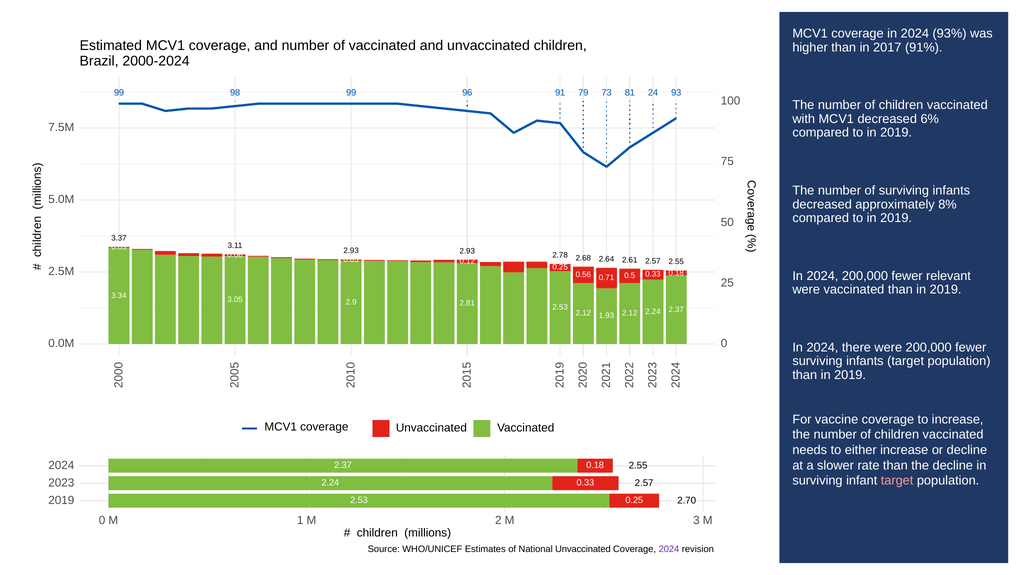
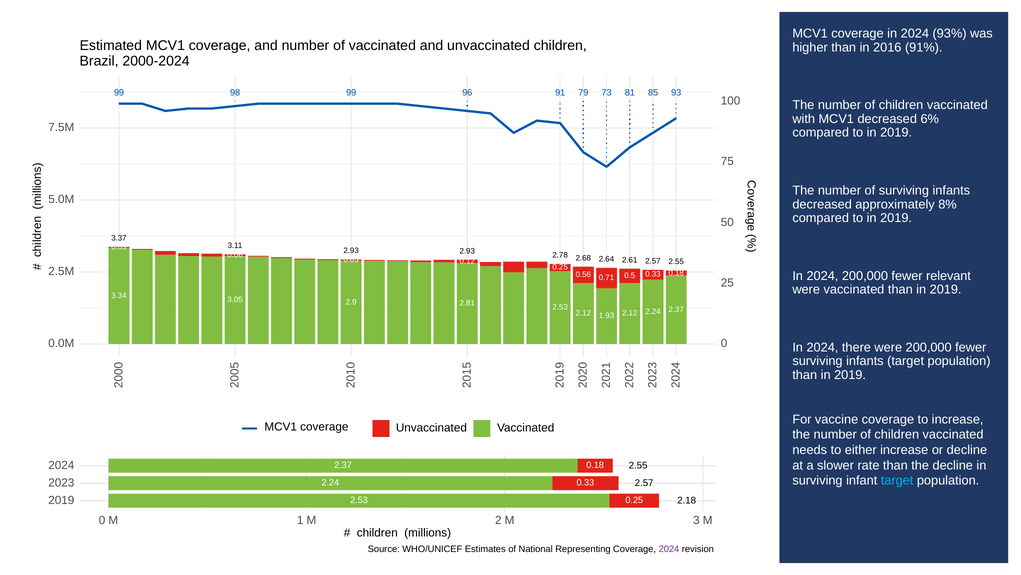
2017: 2017 -> 2016 (887, 47)
24: 24 -> 85 (653, 93)
target colour: pink -> light blue (897, 480)
2.70: 2.70 -> 2.18 (687, 500)
National Unvaccinated: Unvaccinated -> Representing (583, 548)
